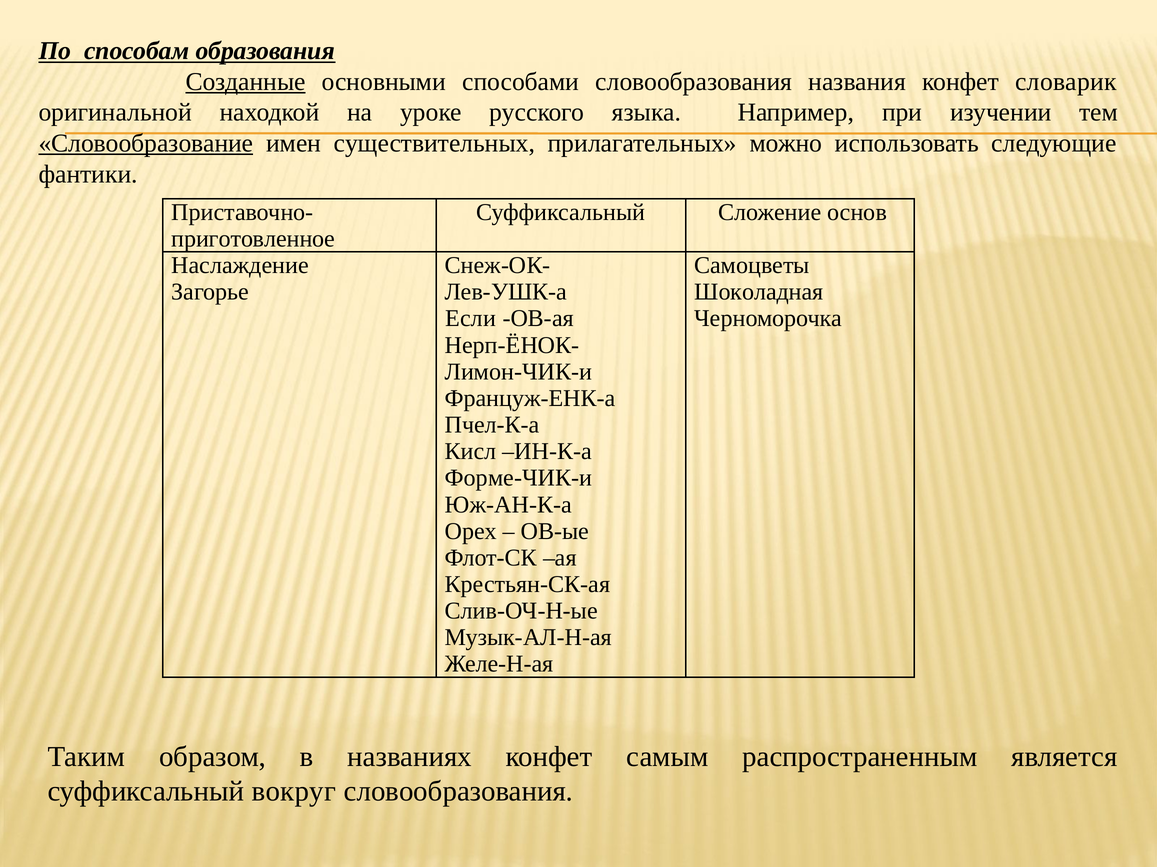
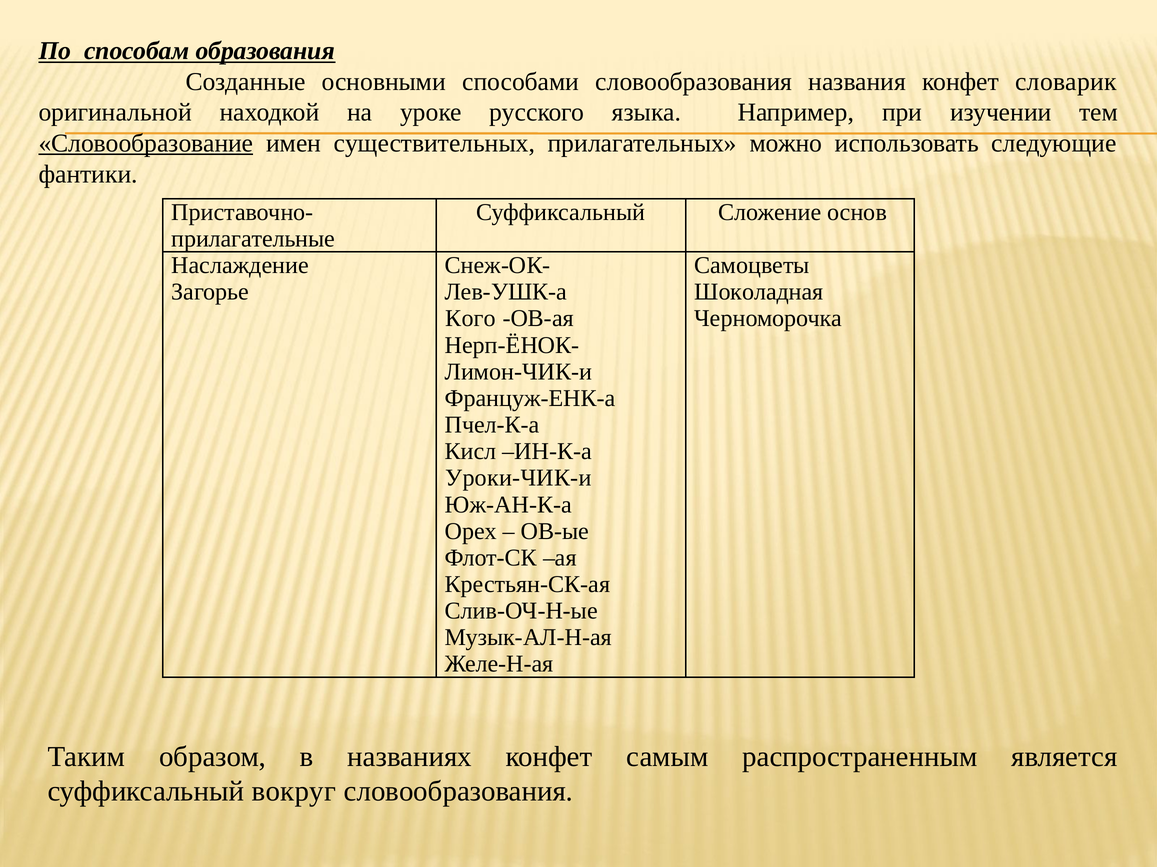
Созданные underline: present -> none (246, 82)
приготовленное: приготовленное -> прилагательные (253, 239)
Если: Если -> Кого (471, 319)
Форме-ЧИК-и: Форме-ЧИК-и -> Уроки-ЧИК-и (518, 478)
